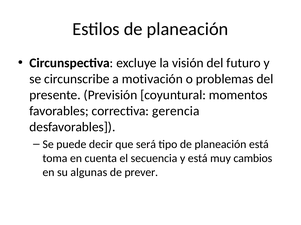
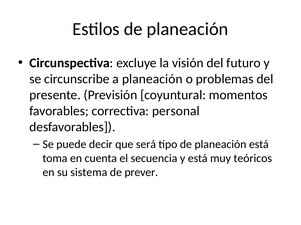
a motivación: motivación -> planeación (152, 79)
gerencia: gerencia -> personal (176, 111)
cambios: cambios -> teóricos (253, 159)
algunas: algunas -> sistema (89, 173)
